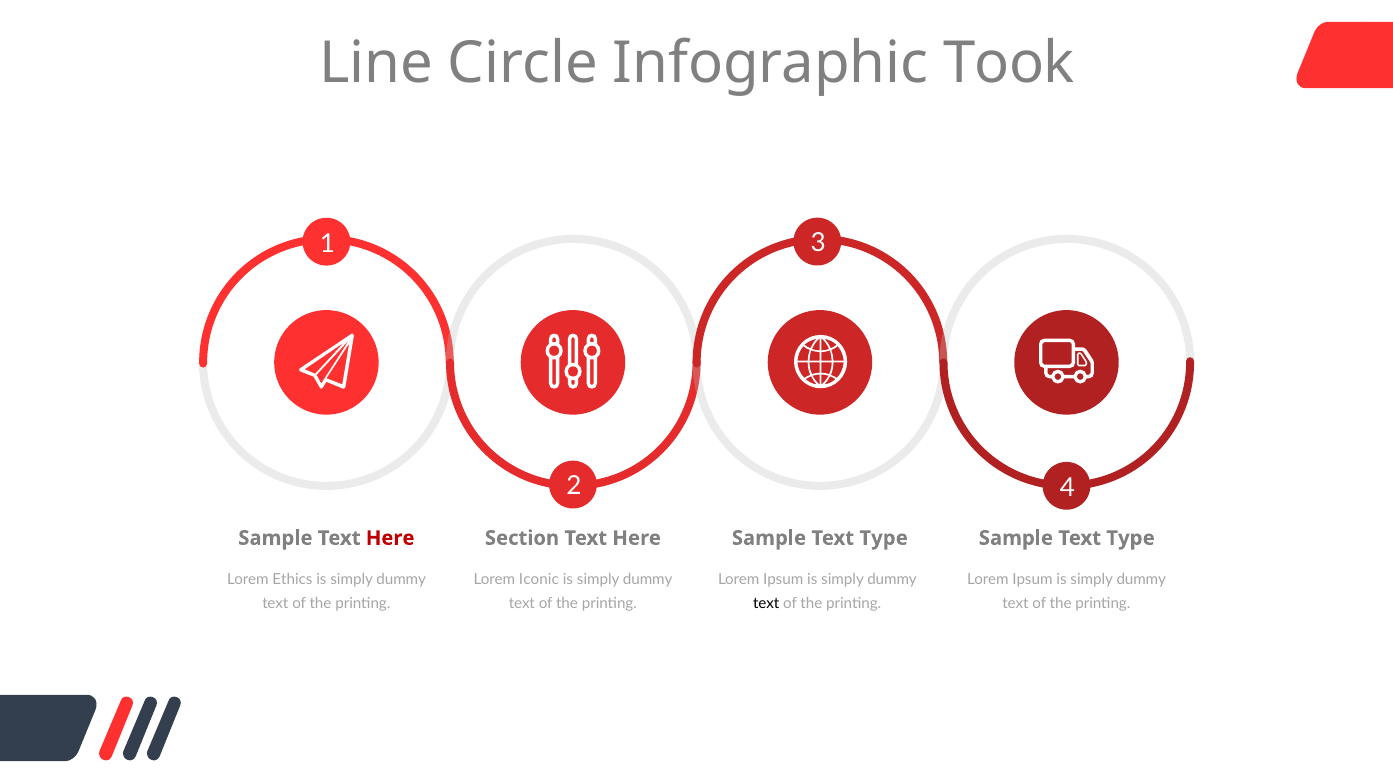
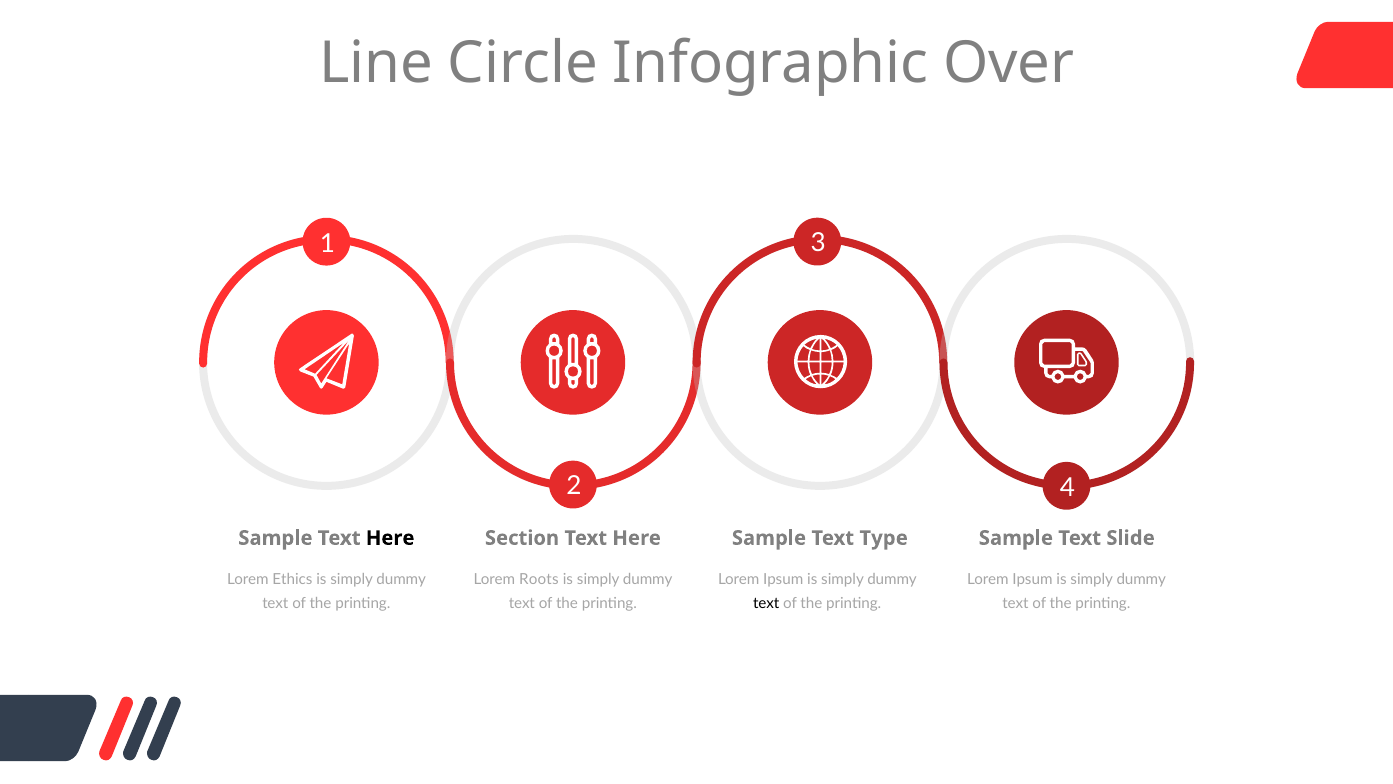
Took: Took -> Over (1009, 64)
Here colour: red -> black (390, 538)
Type: Type -> Slide (1131, 538)
Iconic: Iconic -> Roots (539, 579)
